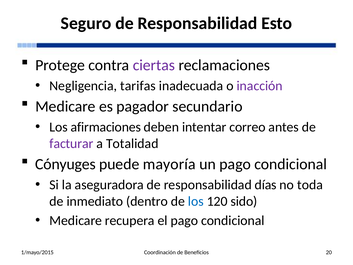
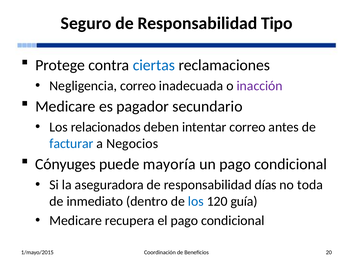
Esto: Esto -> Tipo (277, 23)
ciertas colour: purple -> blue (154, 65)
Negligencia tarifas: tarifas -> correo (138, 86)
afirmaciones: afirmaciones -> relacionados (106, 127)
facturar colour: purple -> blue (71, 143)
Totalidad: Totalidad -> Negocios (132, 143)
sido: sido -> guía (244, 201)
